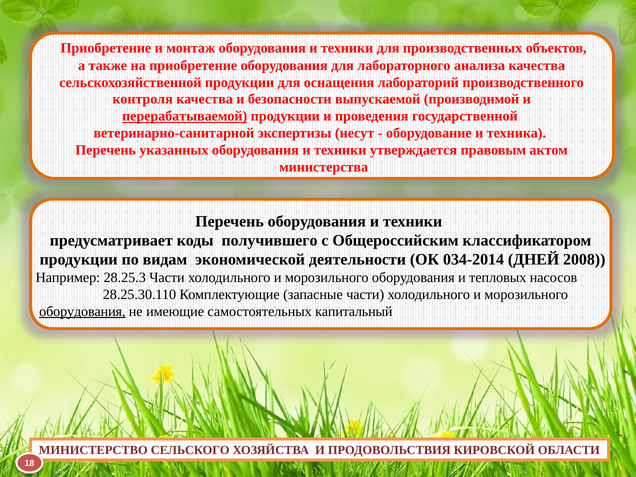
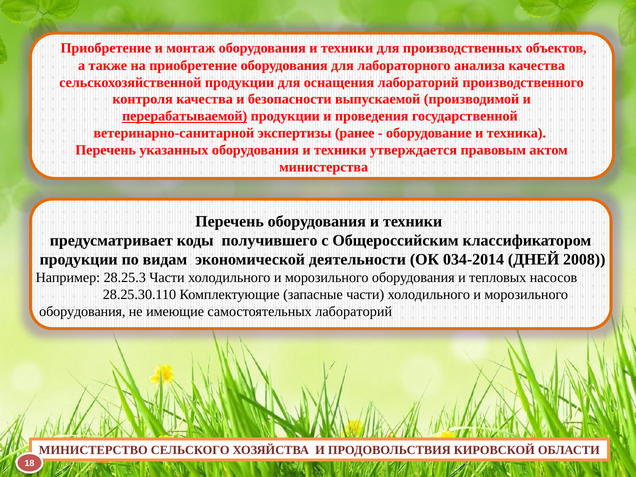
несут: несут -> ранее (355, 133)
оборудования underline: present -> none (82, 312)
самостоятельных капитальный: капитальный -> лабораторий (354, 312)
